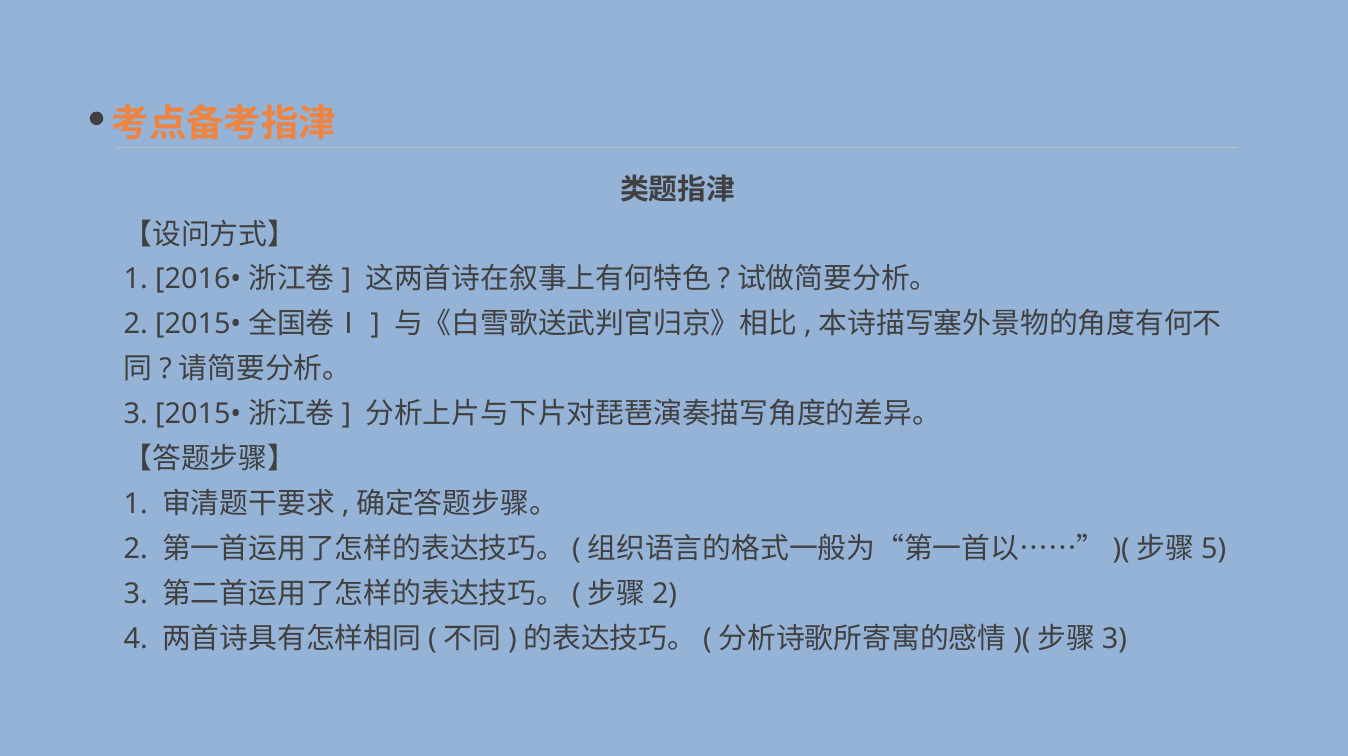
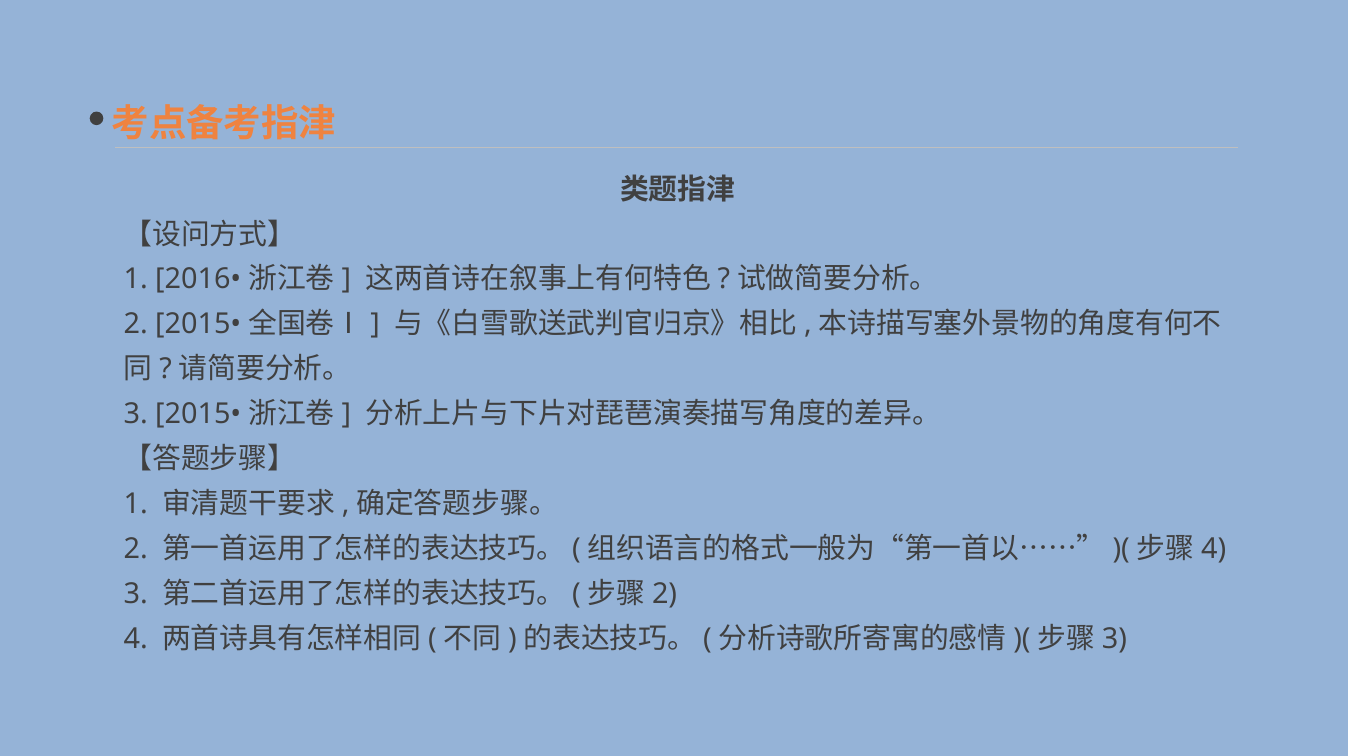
5: 5 -> 4 (1214, 549)
